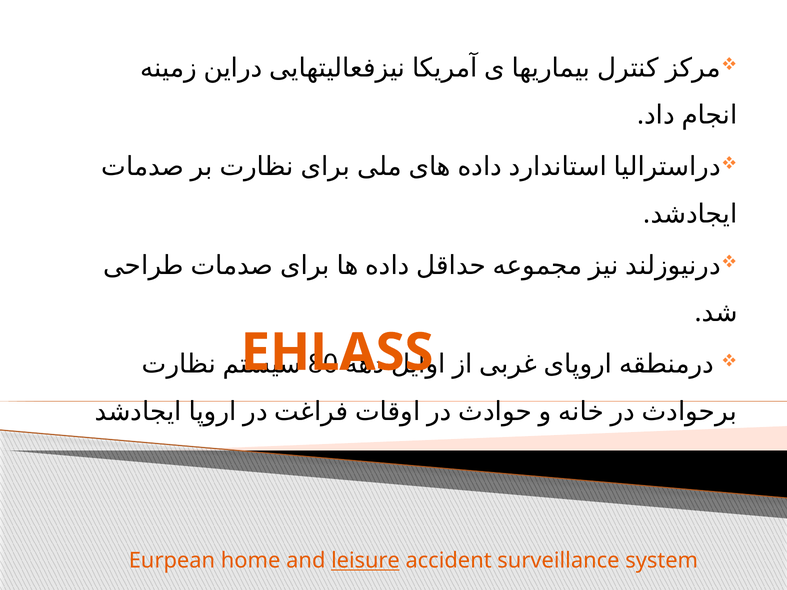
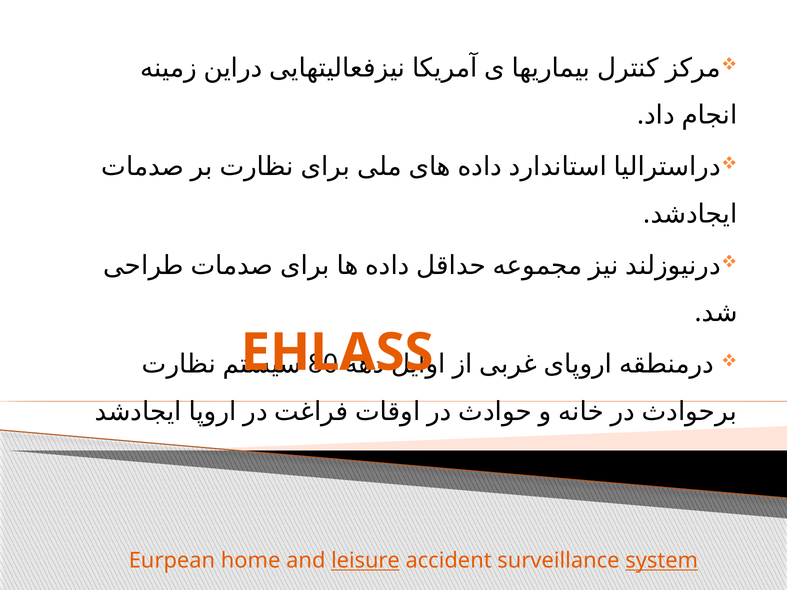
system underline: none -> present (662, 561)
